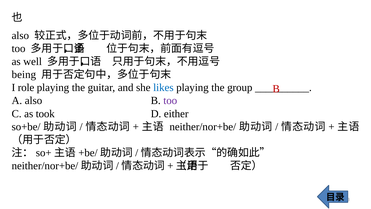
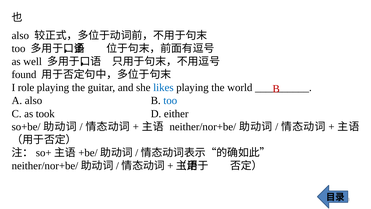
being: being -> found (24, 75)
group: group -> world (240, 88)
too colour: purple -> blue (170, 101)
